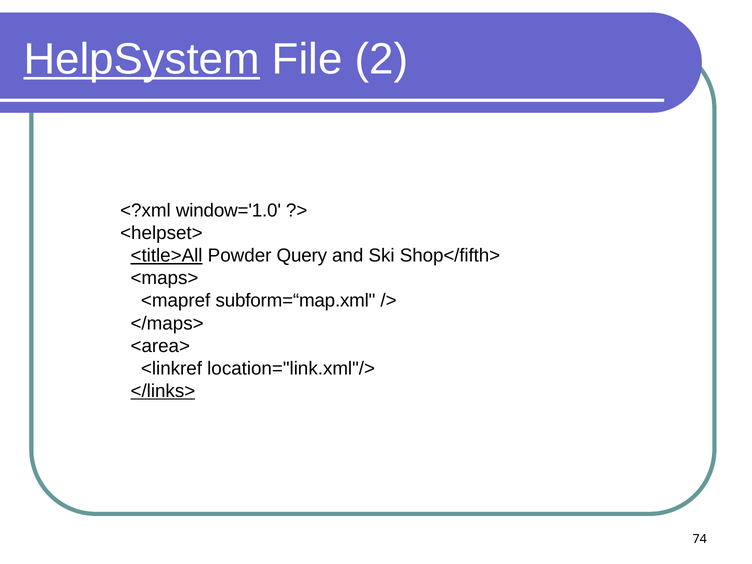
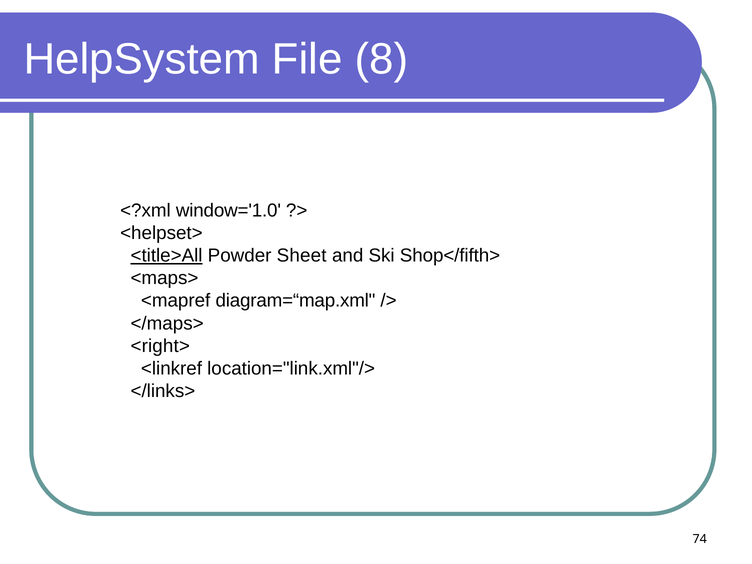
HelpSystem underline: present -> none (142, 59)
2: 2 -> 8 (381, 59)
Query: Query -> Sheet (302, 256)
subform=“map.xml: subform=“map.xml -> diagram=“map.xml (295, 301)
<area>: <area> -> <right> (160, 346)
</links> underline: present -> none (163, 391)
